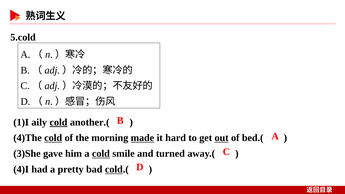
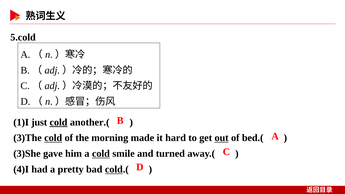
aily: aily -> just (39, 122)
4)The: 4)The -> 3)The (28, 138)
made underline: present -> none (142, 138)
